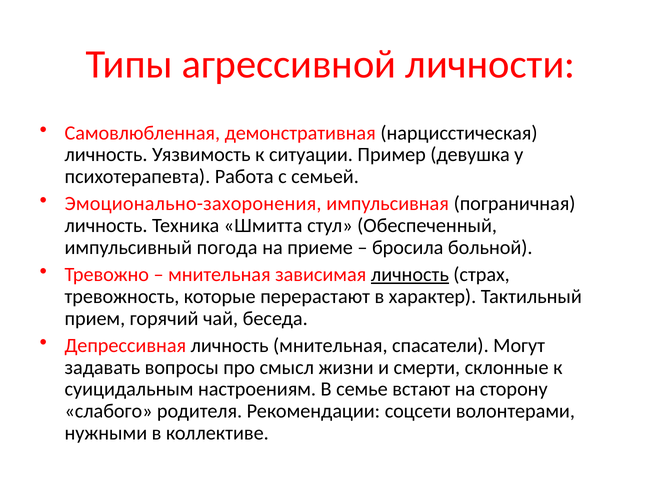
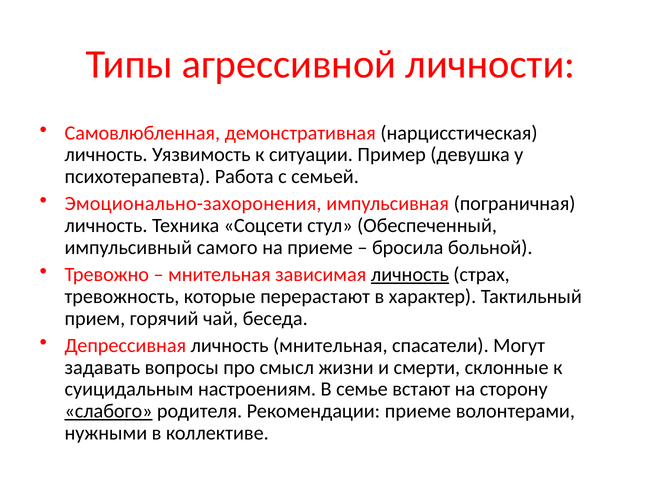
Шмитта: Шмитта -> Соцсети (263, 225)
погода: погода -> самого (227, 247)
слабого underline: none -> present (109, 411)
Рекомендации соцсети: соцсети -> приеме (418, 411)
